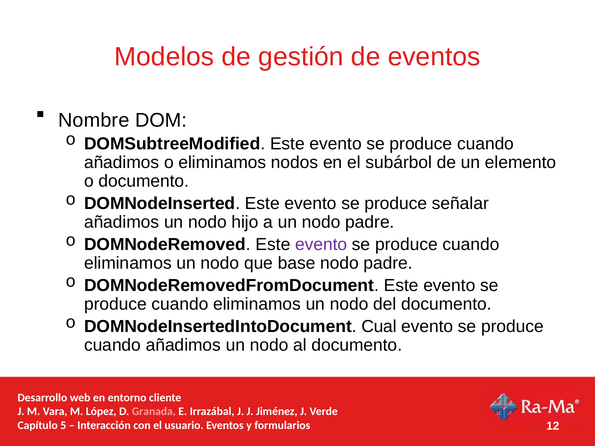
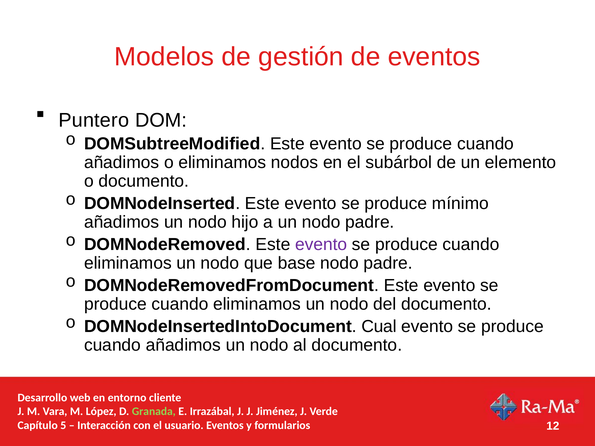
Nombre: Nombre -> Puntero (94, 120)
señalar: señalar -> mínimo (460, 203)
Granada colour: pink -> light green (154, 412)
